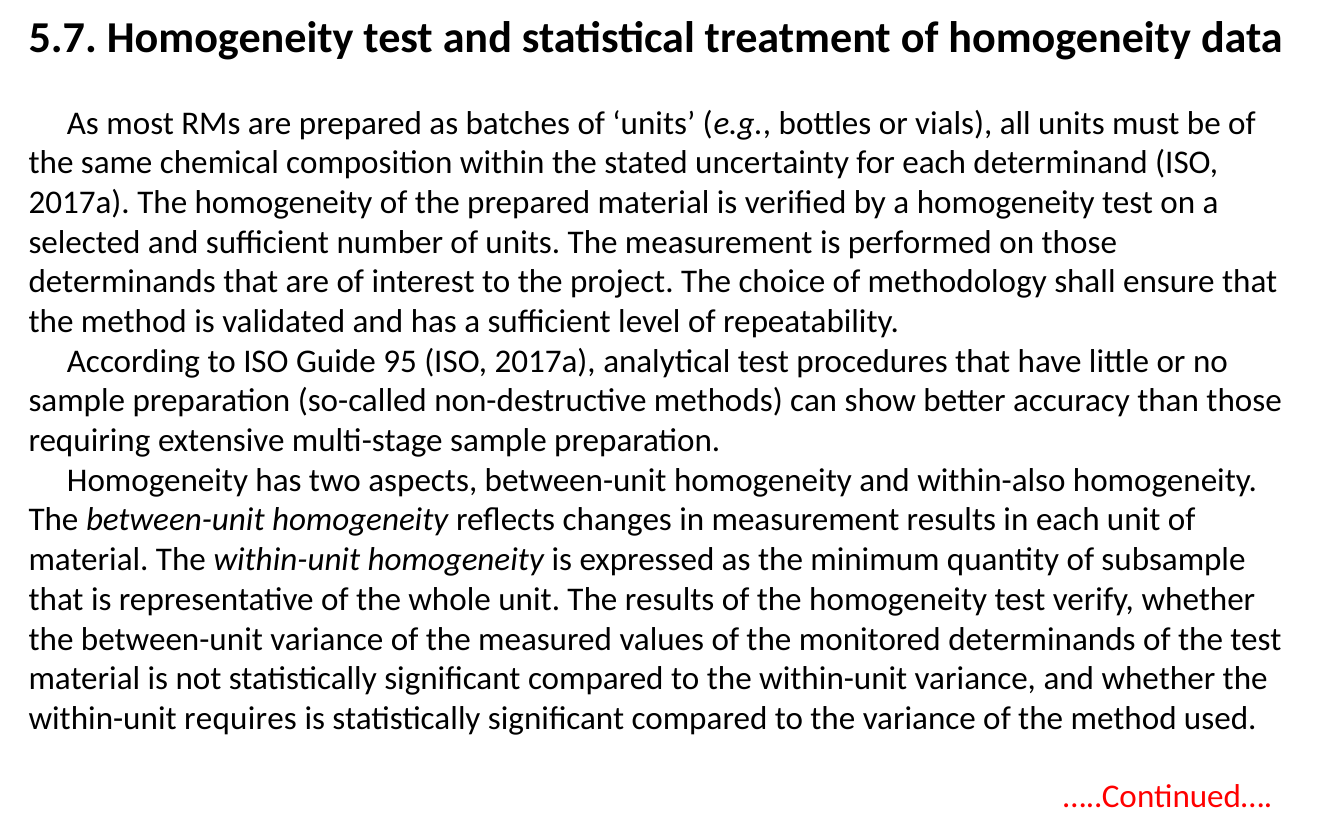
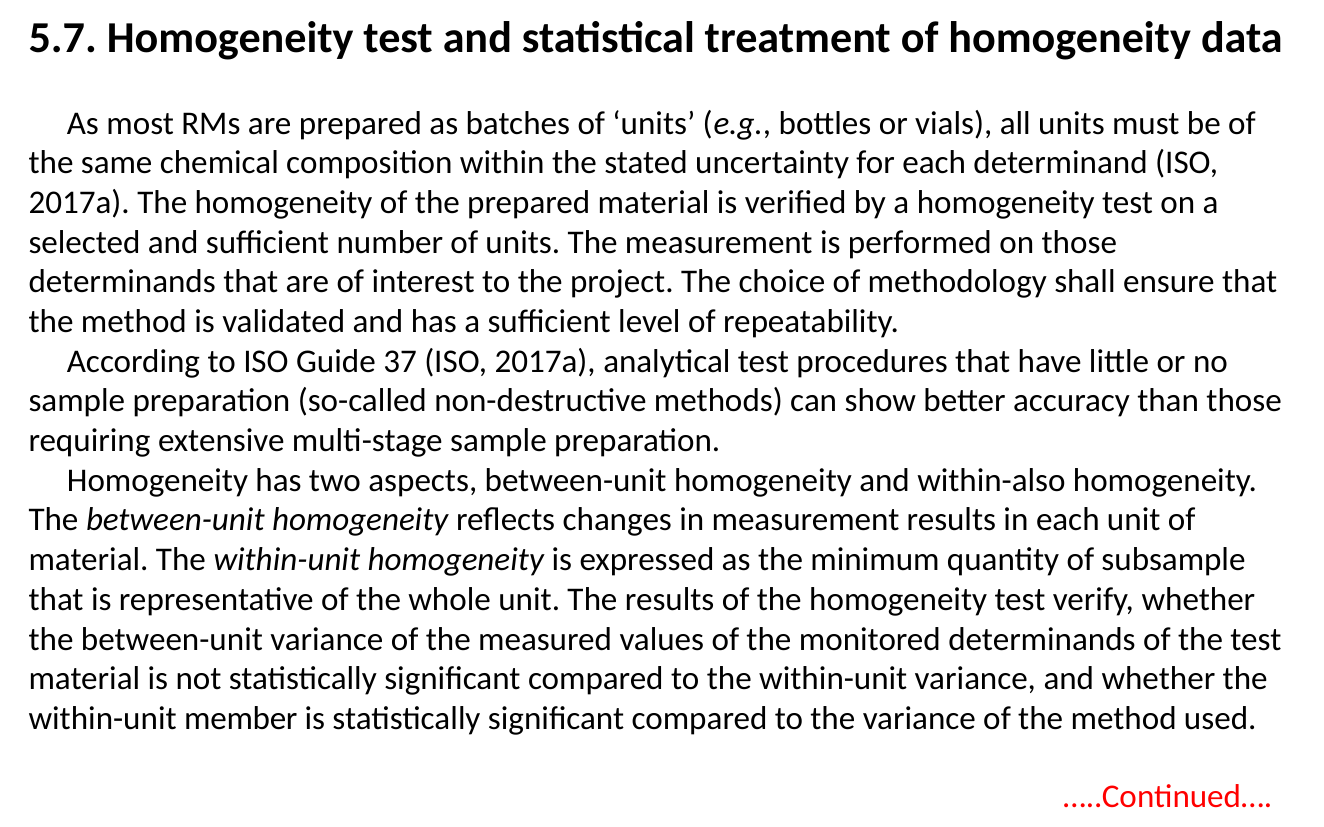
95: 95 -> 37 (400, 362)
requires: requires -> member (241, 719)
